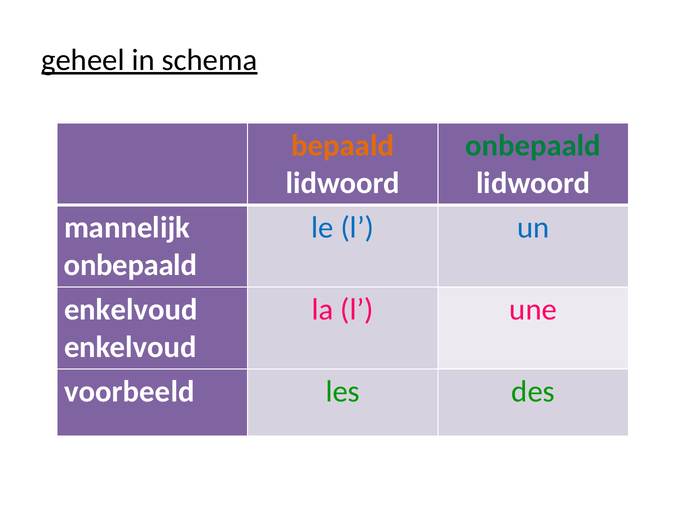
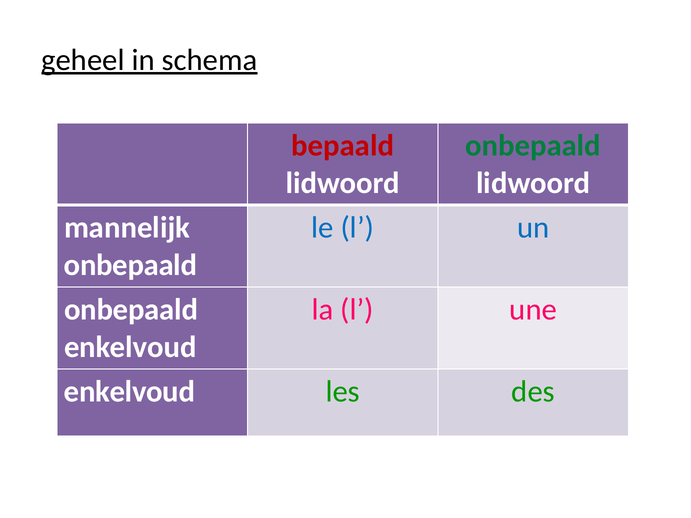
bepaald colour: orange -> red (343, 146)
enkelvoud: enkelvoud -> onbepaald (131, 310)
voorbeeld: voorbeeld -> enkelvoud (130, 392)
